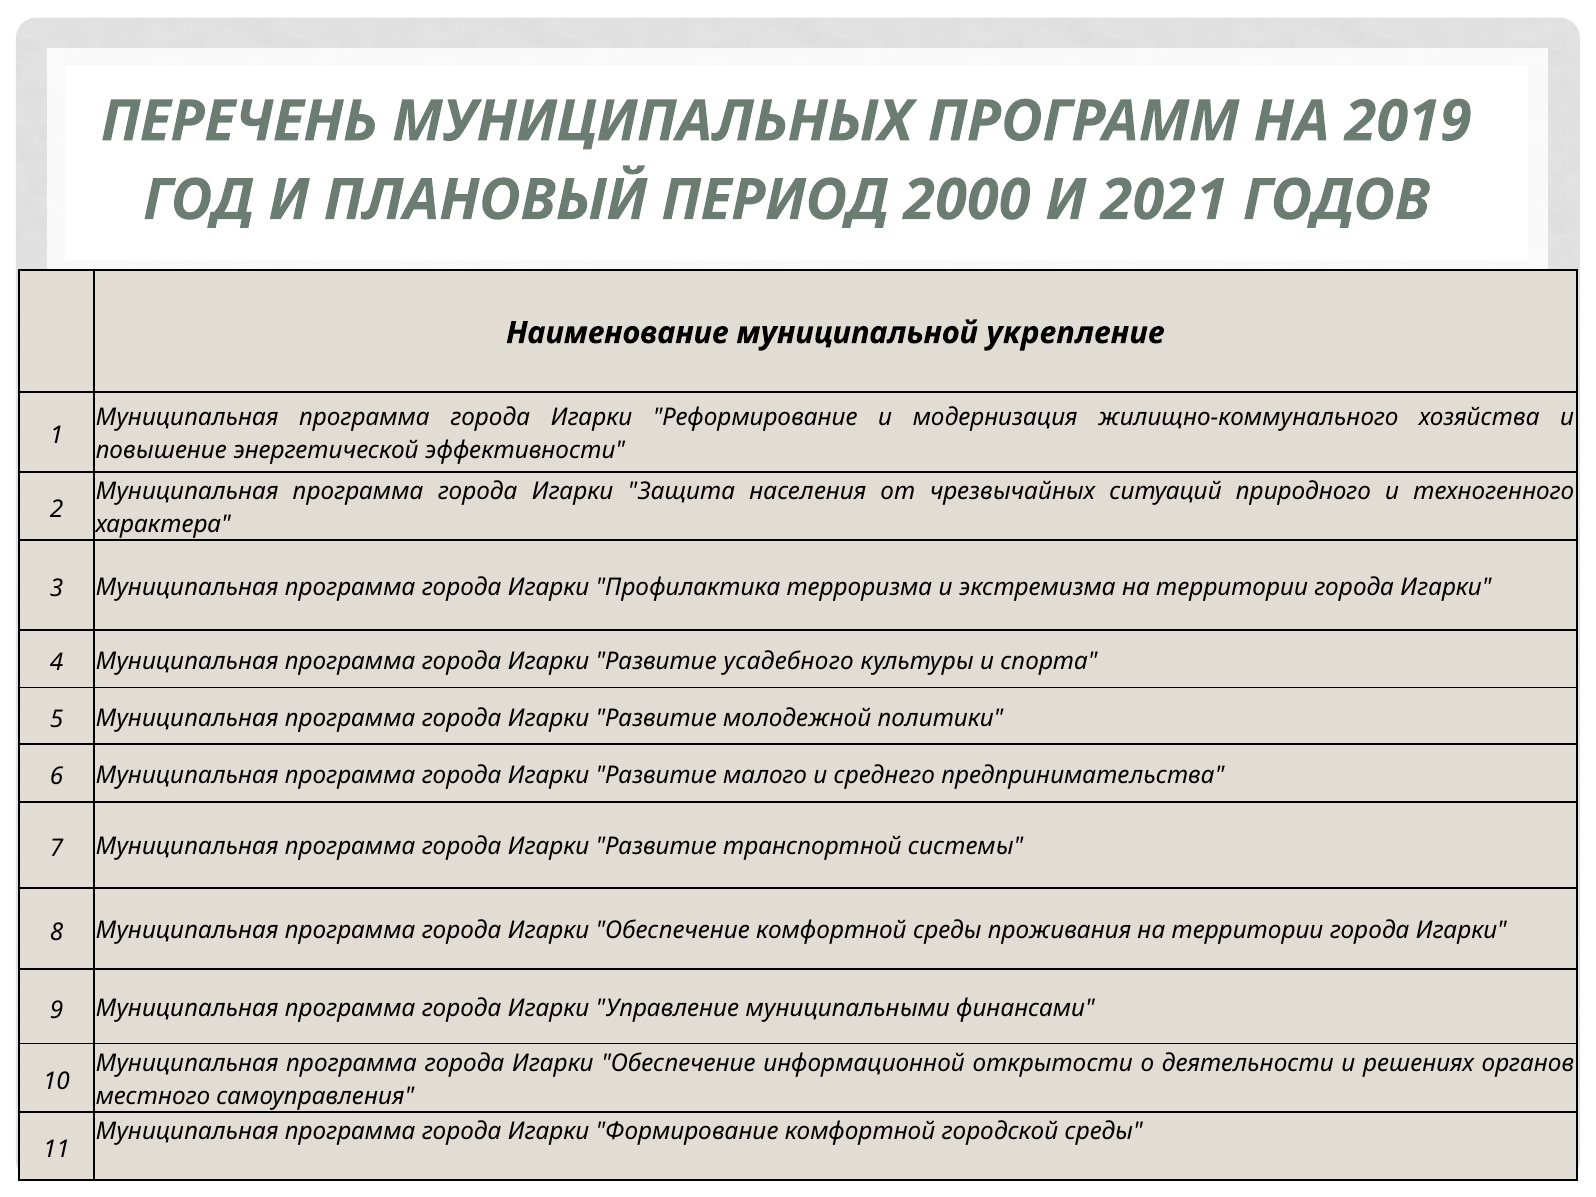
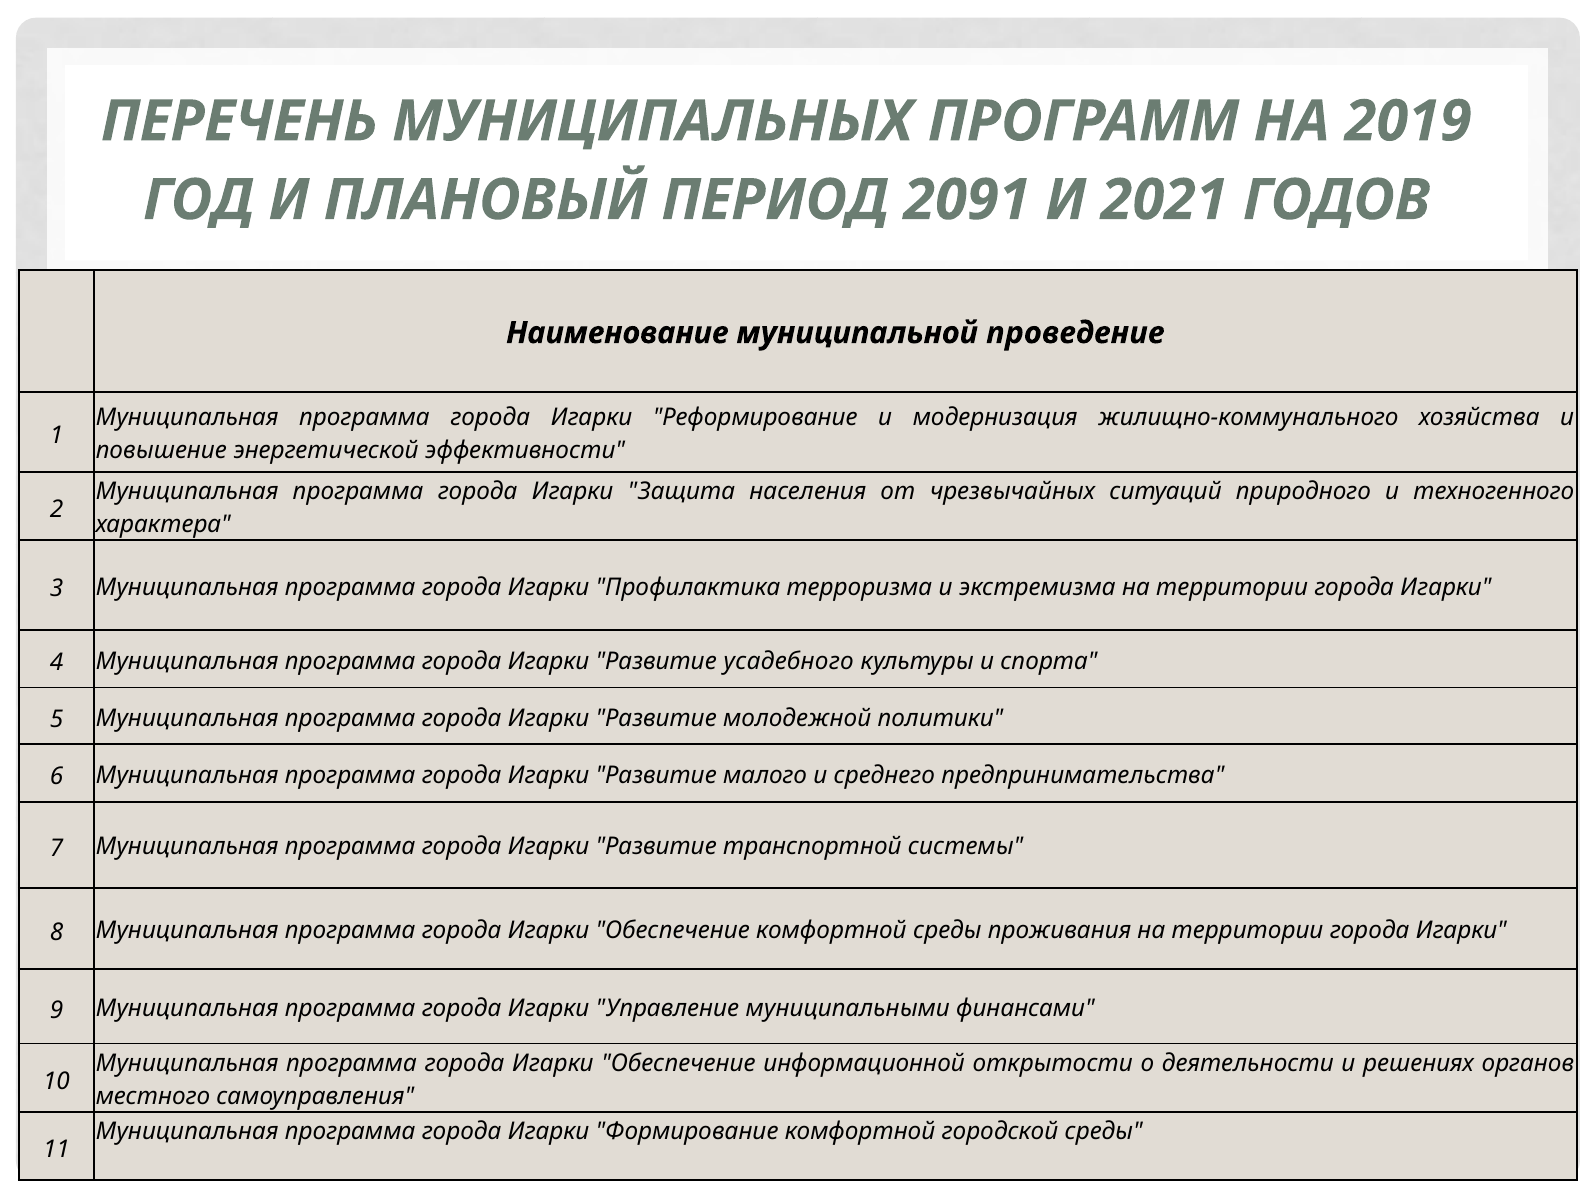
2000: 2000 -> 2091 (967, 200)
укрепление: укрепление -> проведение (1075, 333)
